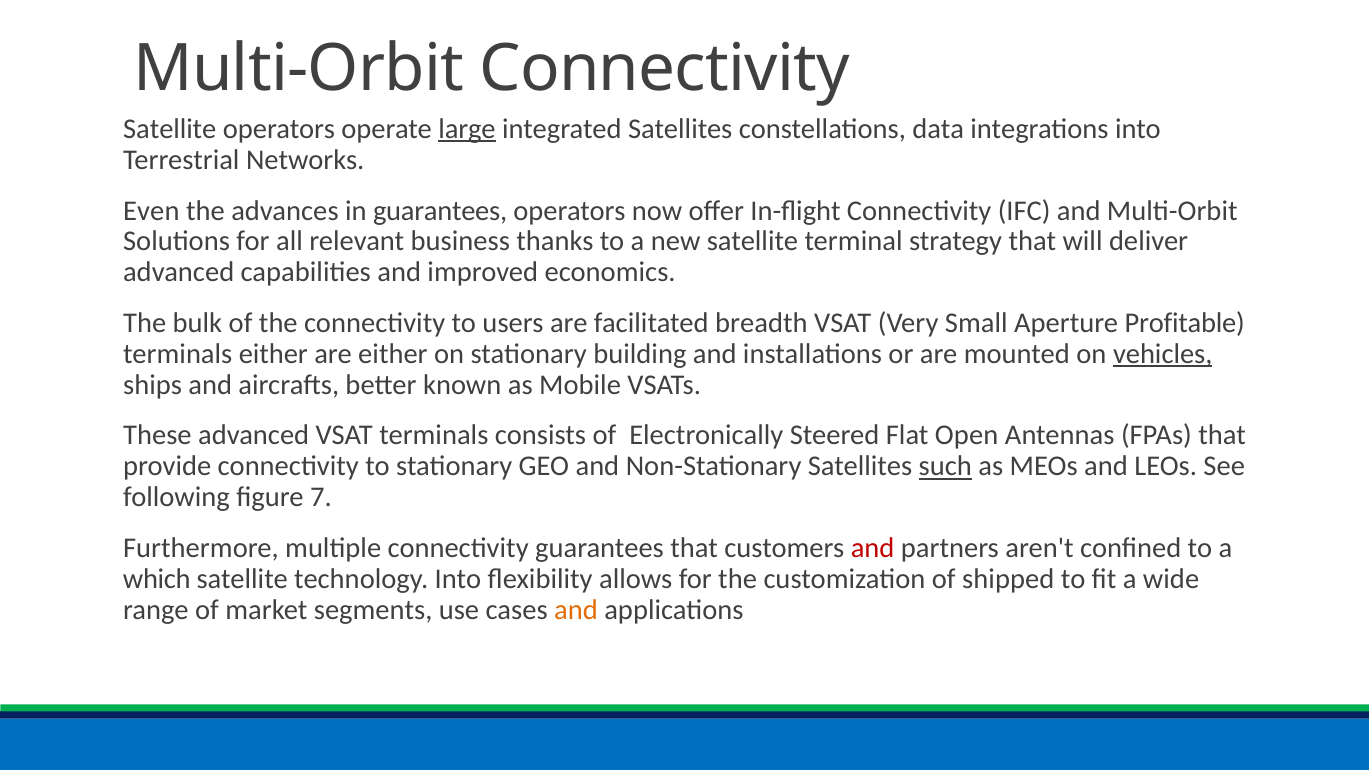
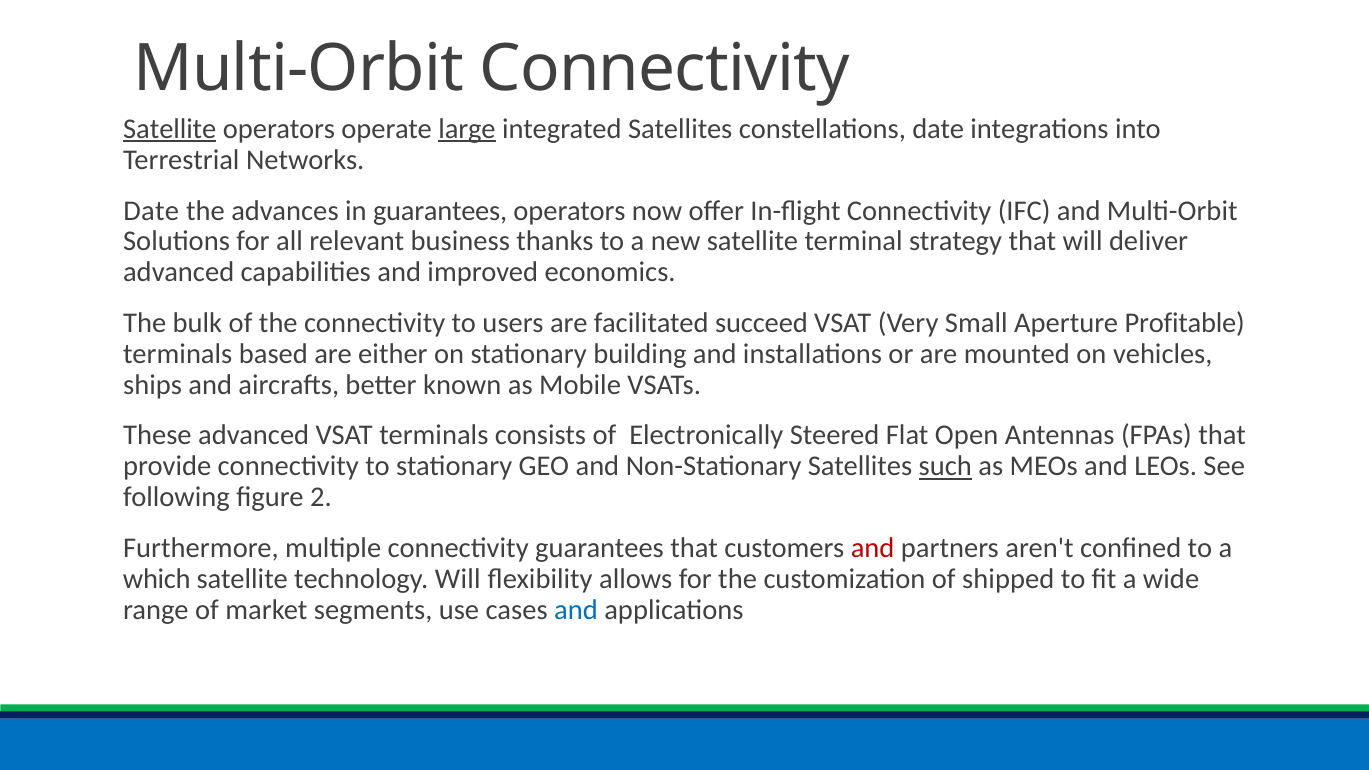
Satellite underline: none -> present (170, 129)
constellations data: data -> date (938, 129)
Even: Even -> Date (151, 211)
breadth: breadth -> succeed (761, 323)
terminals either: either -> based (273, 354)
vehicles underline: present -> none (1163, 354)
7: 7 -> 2 (321, 497)
technology Into: Into -> Will (458, 579)
and colour: orange -> blue (576, 610)
